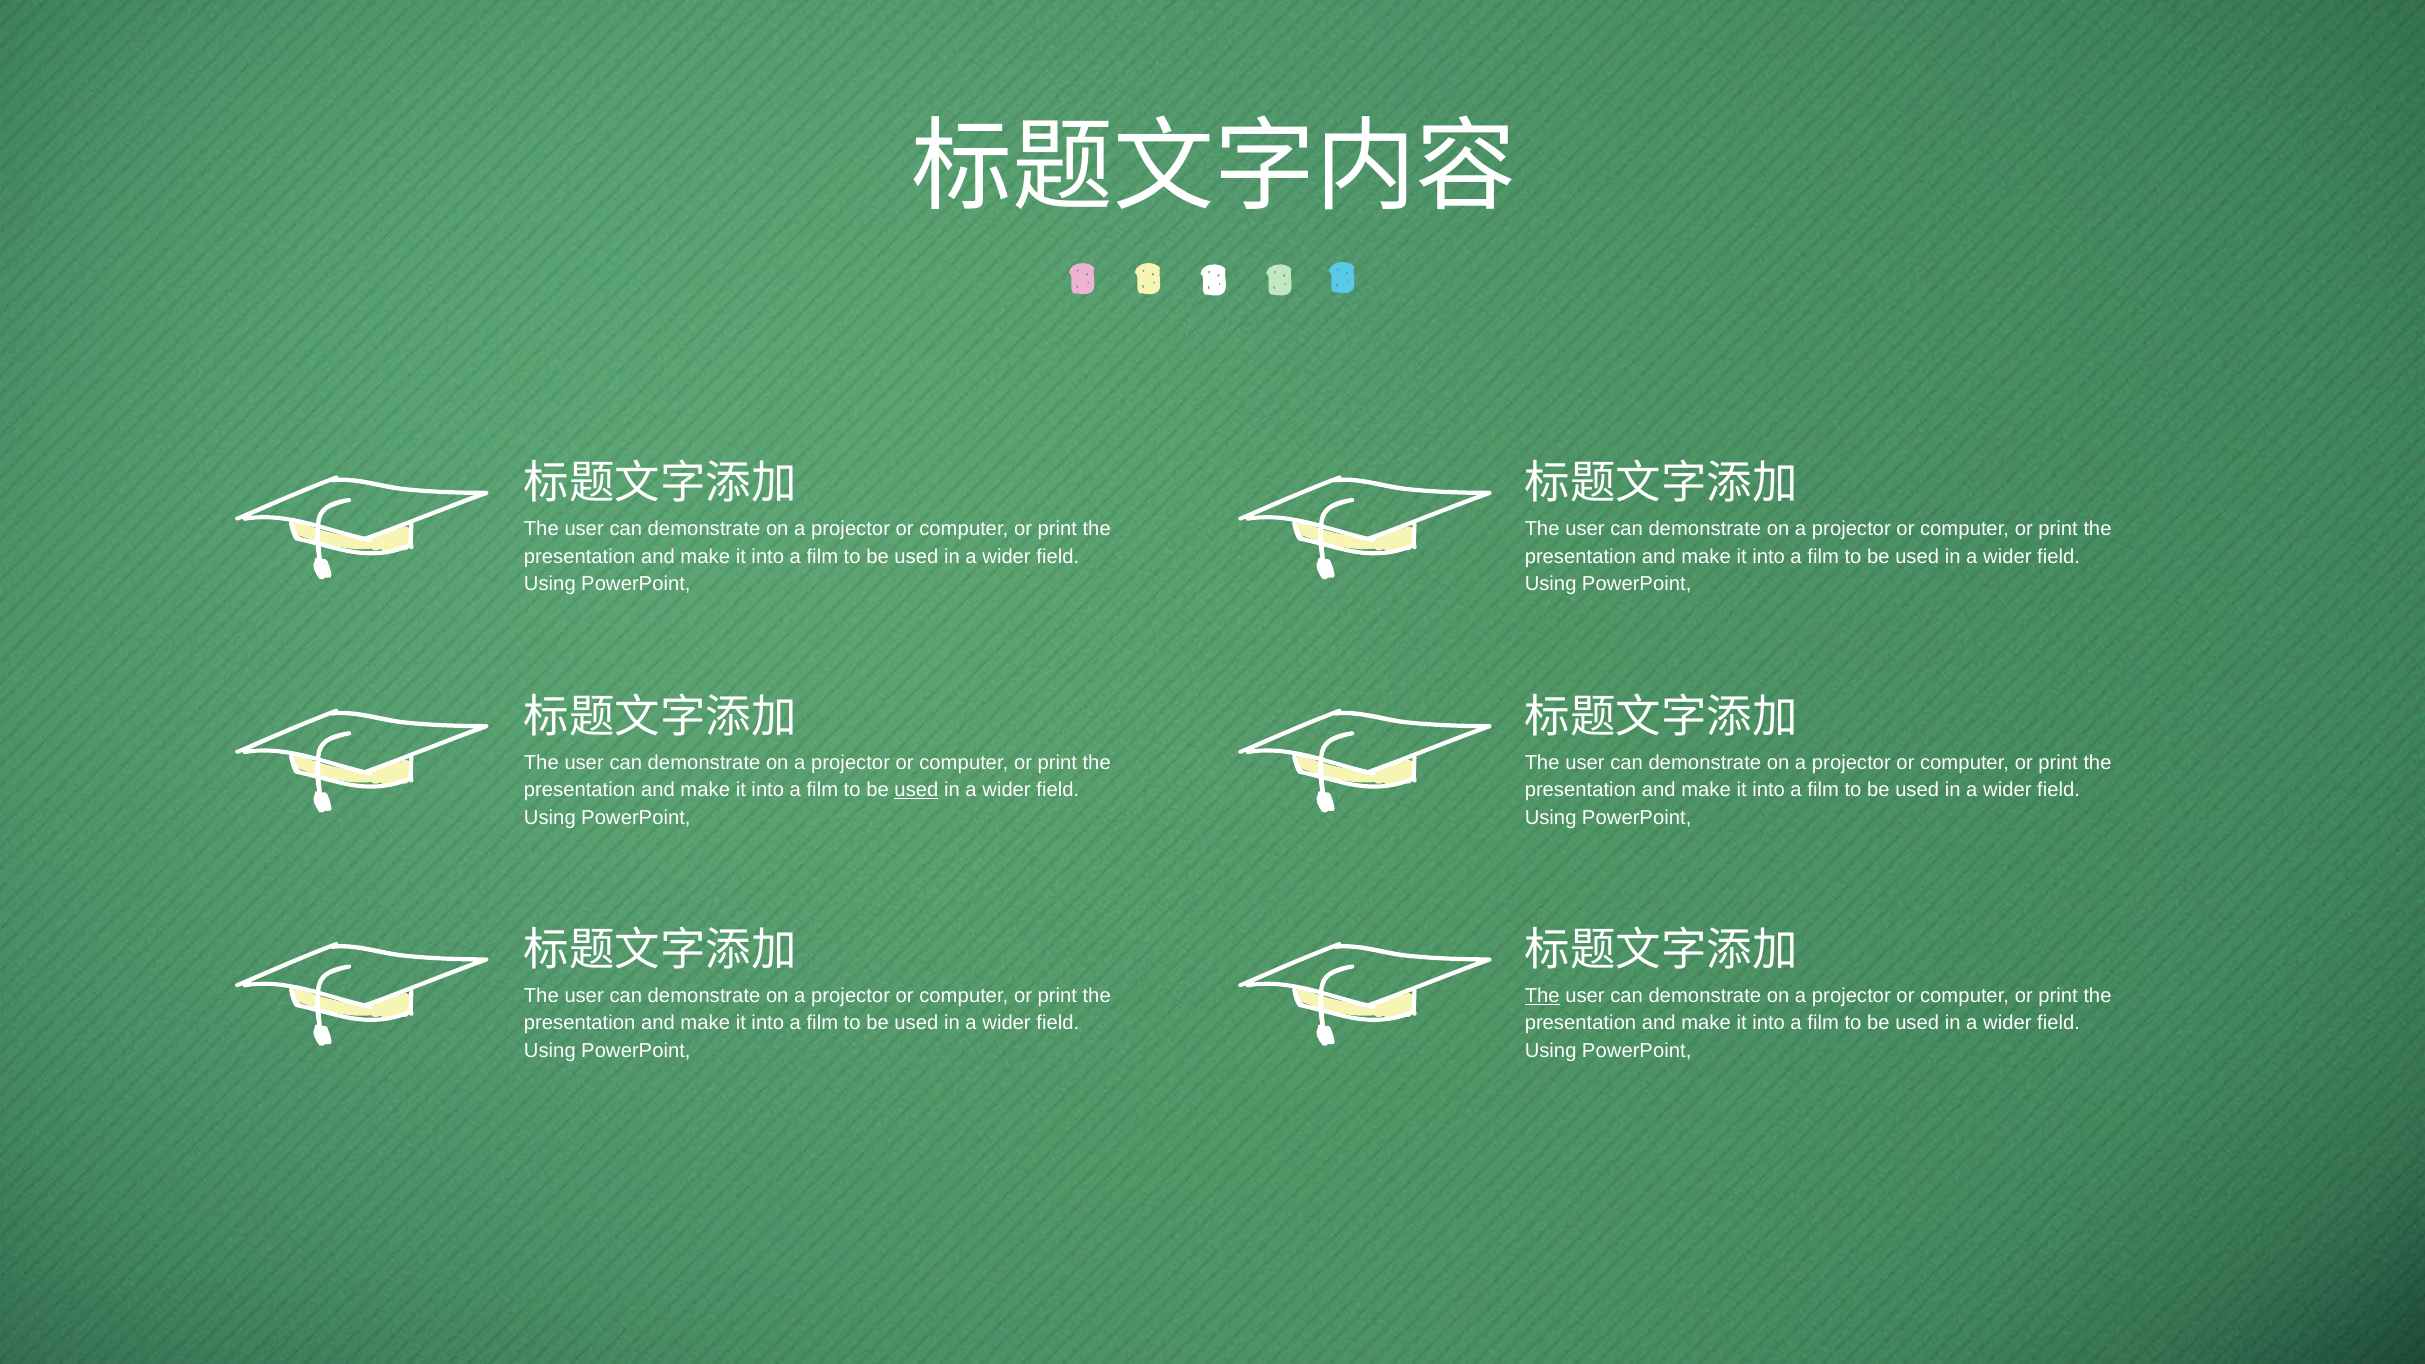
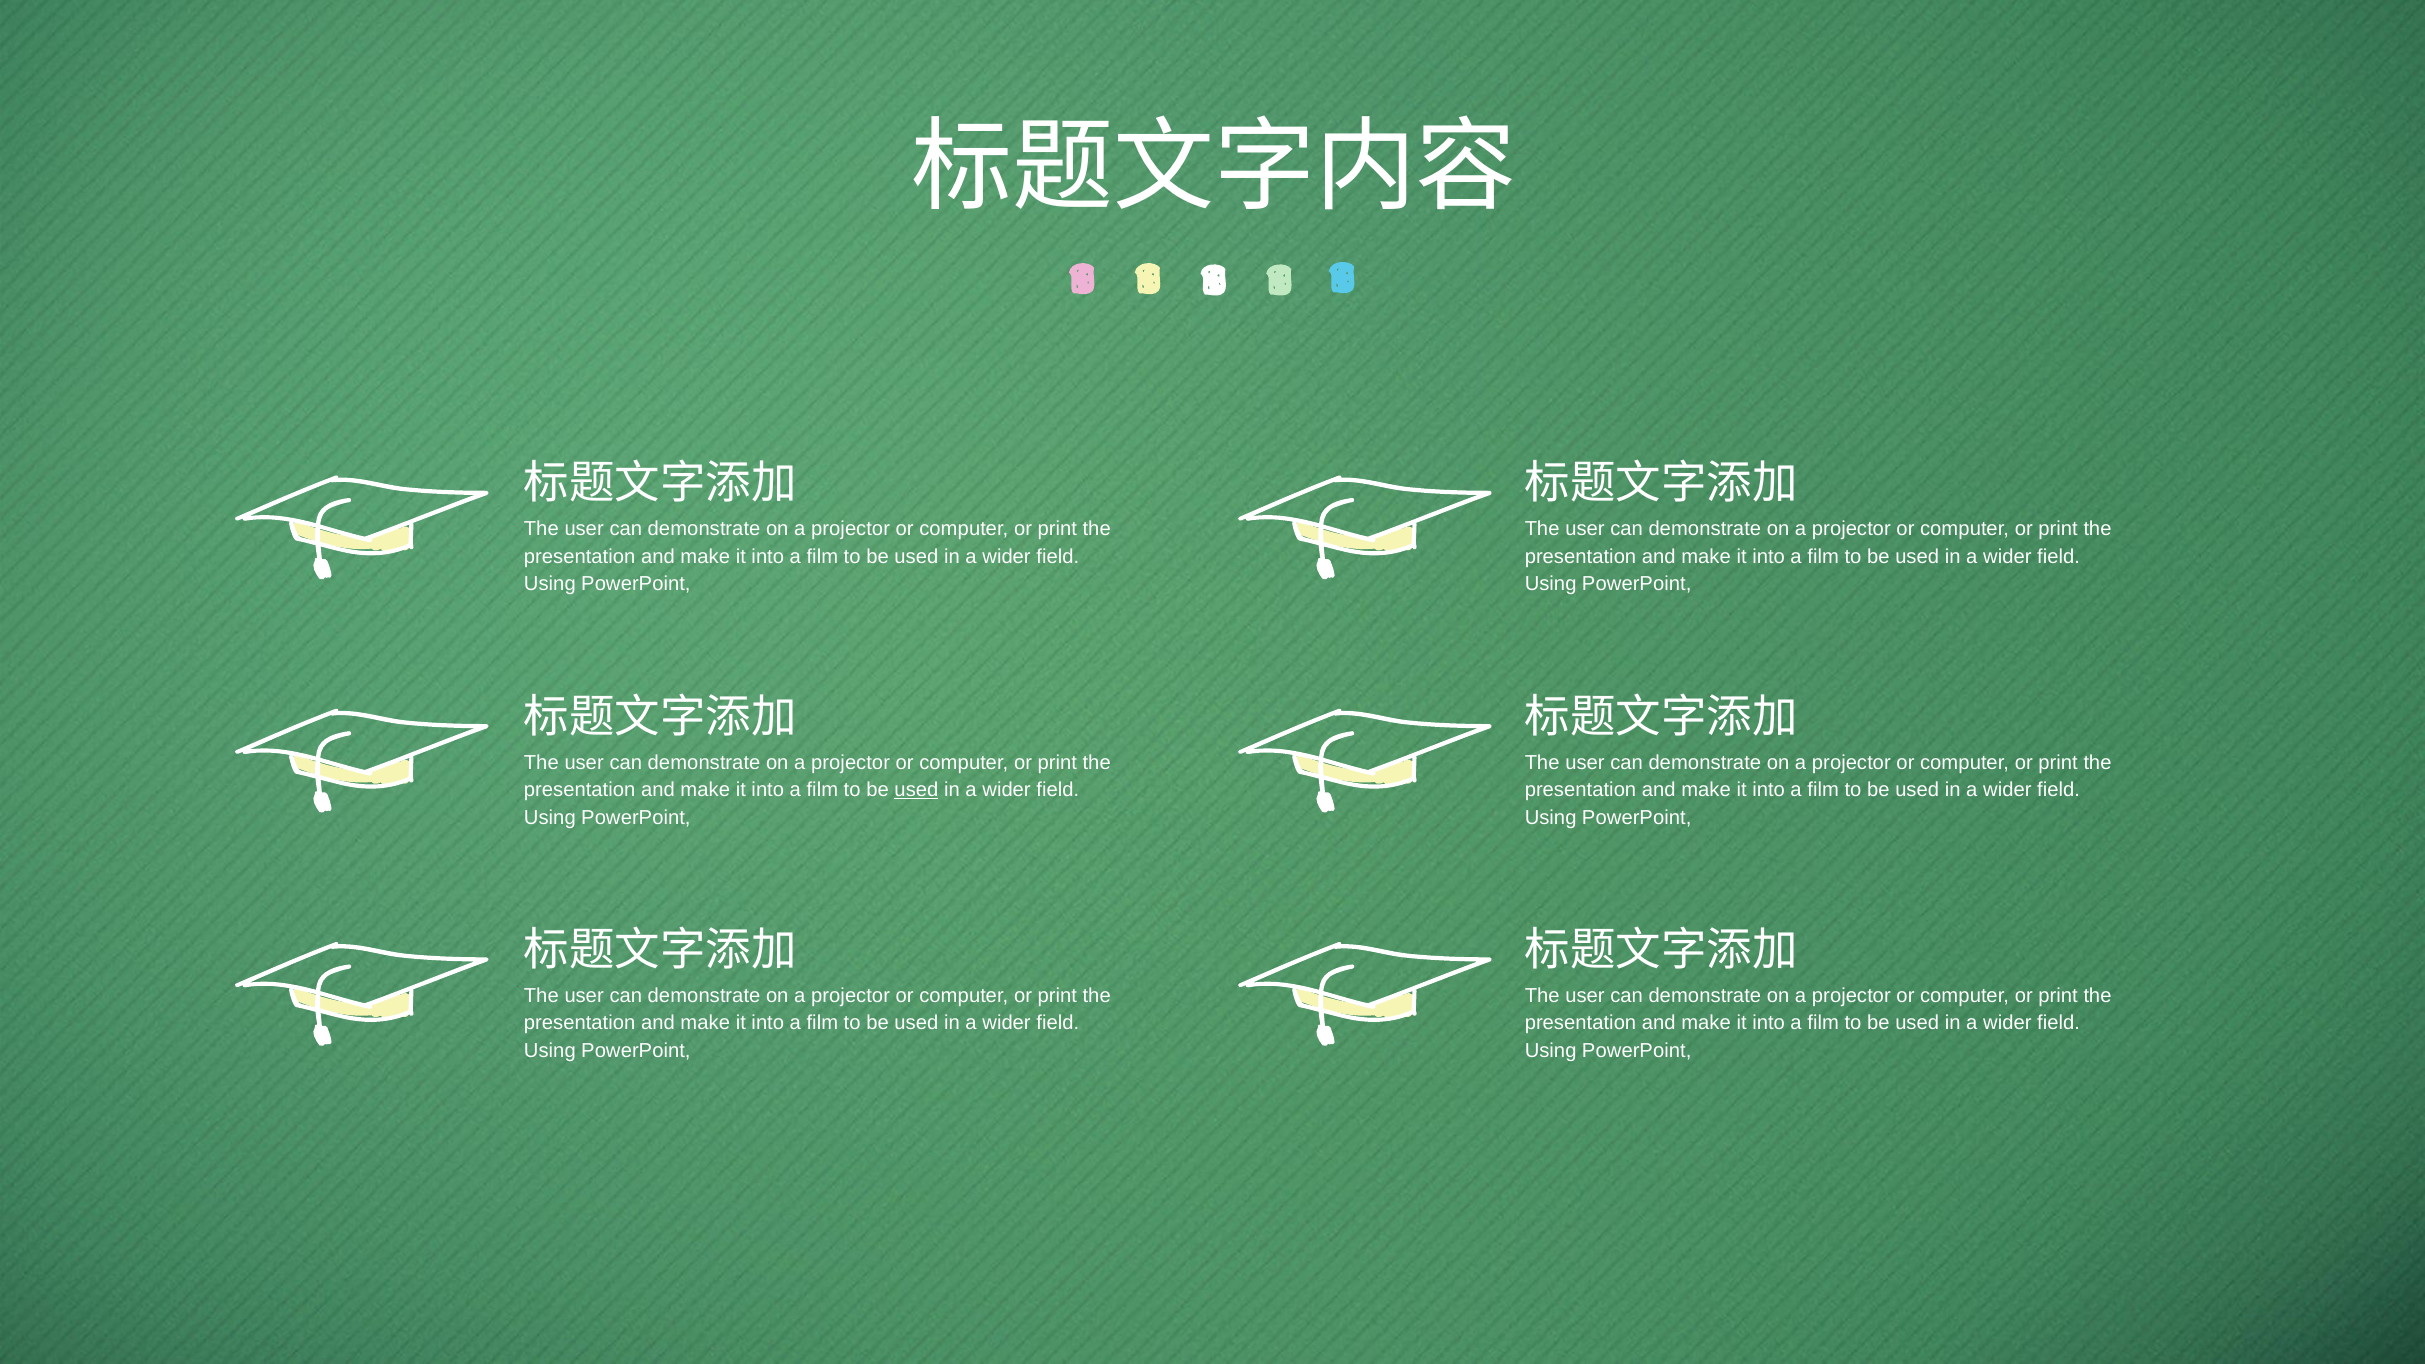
The underline: present -> none (1542, 996)
